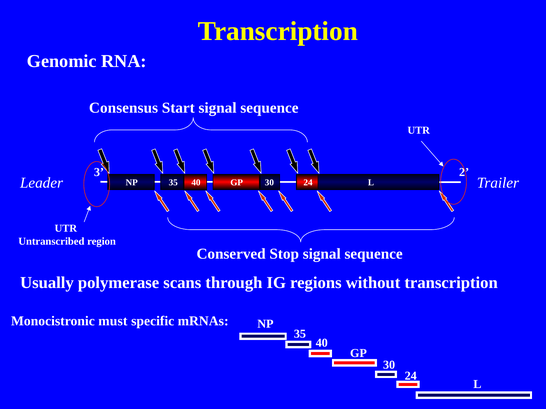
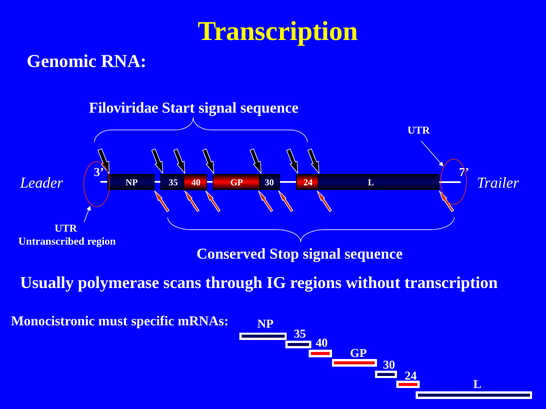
Consensus: Consensus -> Filoviridae (124, 108)
2: 2 -> 7 (464, 173)
